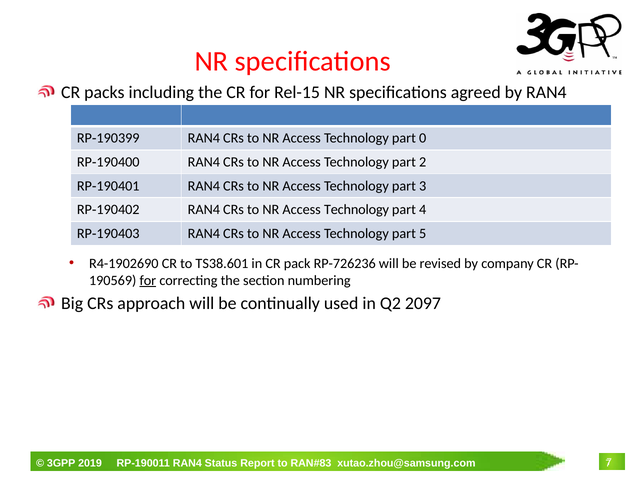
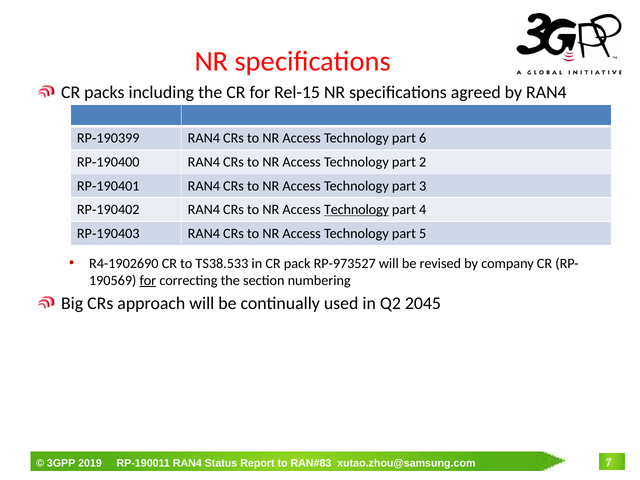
0: 0 -> 6 (423, 138)
Technology underline: none -> present (356, 210)
TS38.601: TS38.601 -> TS38.533 (222, 263)
RP-726236: RP-726236 -> RP-973527 (345, 263)
2097: 2097 -> 2045 (423, 303)
